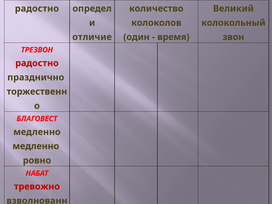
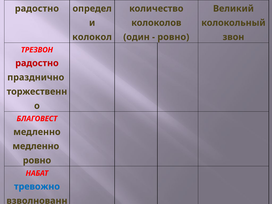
отличие: отличие -> колокол (92, 37)
время: время -> ровно (173, 37)
тревожно colour: red -> blue (37, 187)
